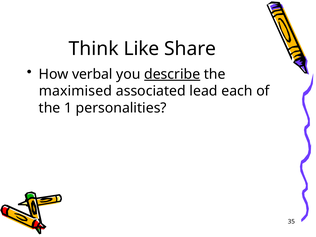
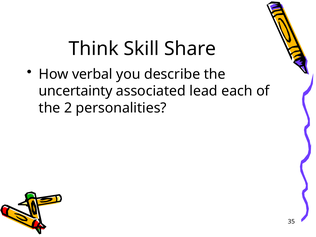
Like: Like -> Skill (141, 49)
describe underline: present -> none (172, 74)
maximised: maximised -> uncertainty (76, 91)
1: 1 -> 2 (68, 108)
